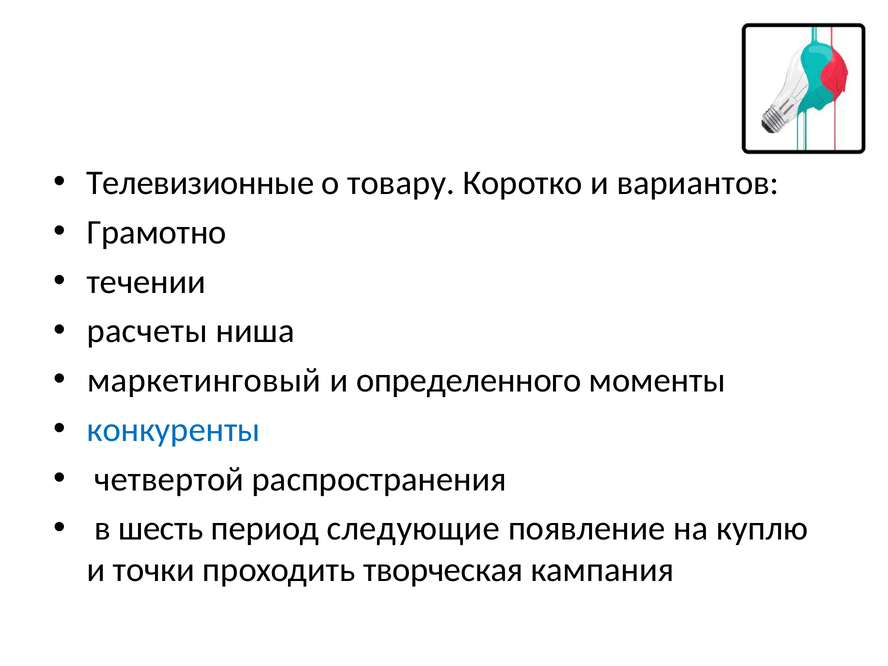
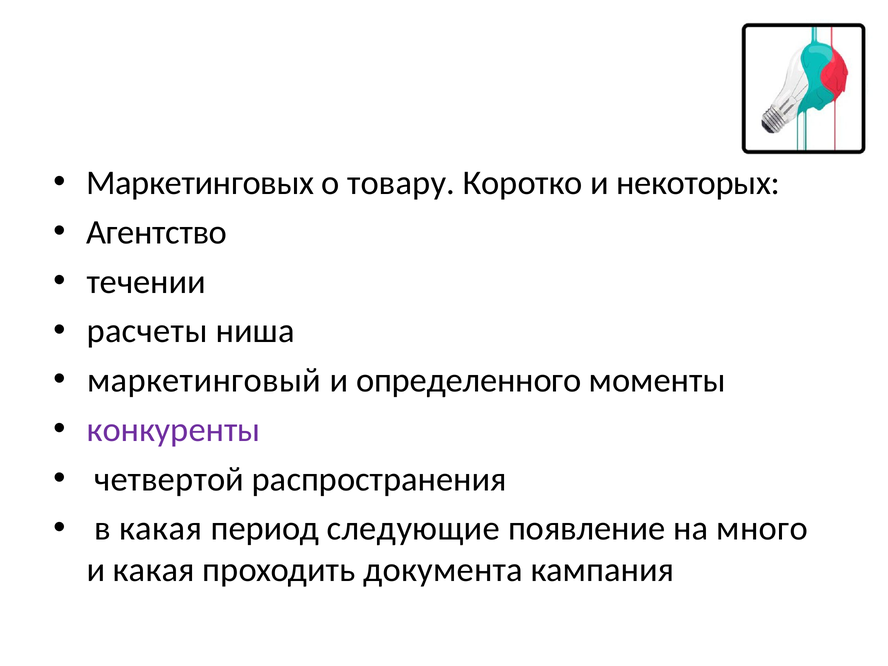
Телевизионные: Телевизионные -> Маркетинговых (200, 183)
вариантов: вариантов -> некоторых (698, 183)
Грамотно: Грамотно -> Агентство (157, 232)
конкуренты colour: blue -> purple (173, 430)
в шесть: шесть -> какая (161, 529)
куплю: куплю -> много (762, 529)
и точки: точки -> какая (154, 570)
творческая: творческая -> документа (443, 570)
